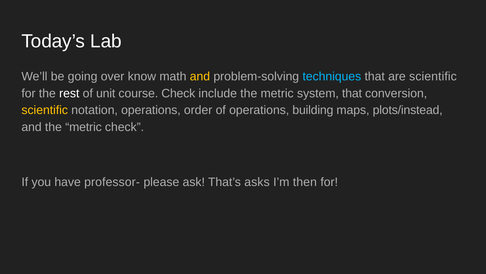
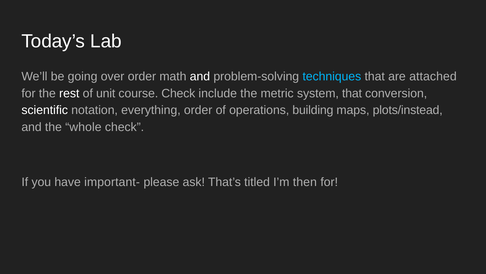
over know: know -> order (142, 76)
and colour: yellow -> white (200, 76)
are scientific: scientific -> attached (433, 76)
scientific colour: yellow -> white (45, 110)
notation operations: operations -> everything (151, 110)
and the metric: metric -> whole (83, 127)
professor-: professor- -> important- (112, 182)
asks: asks -> titled (257, 182)
